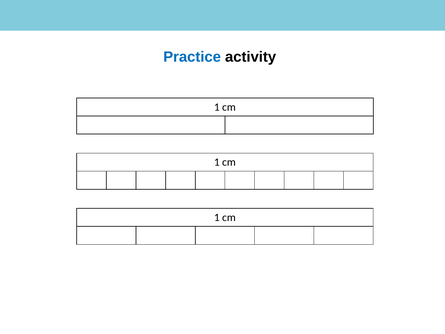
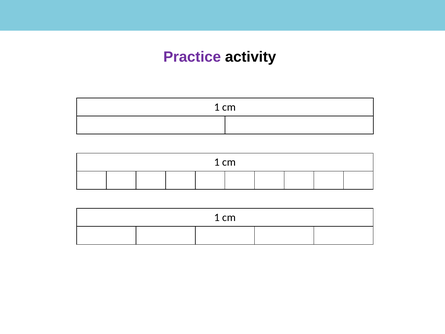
Practice colour: blue -> purple (192, 57)
